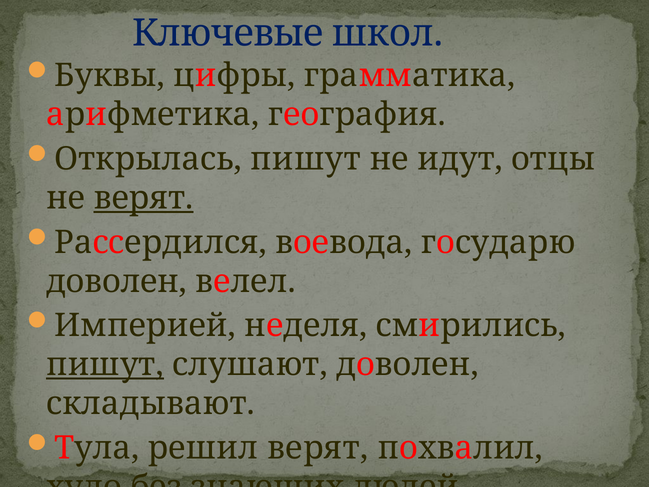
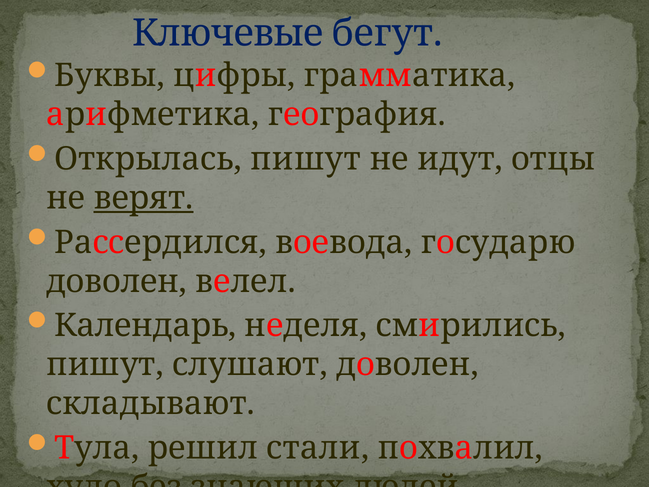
школ: школ -> бегут (387, 33)
Империей: Империей -> Календарь (145, 326)
пишут underline: present -> none (105, 364)
решил верят: верят -> стали (318, 448)
